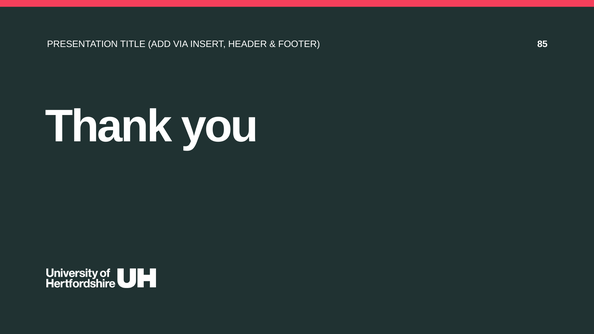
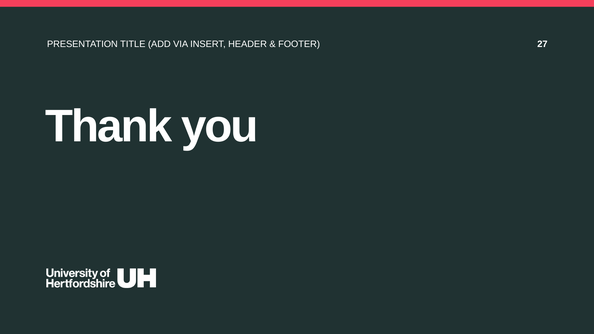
85: 85 -> 27 (542, 44)
